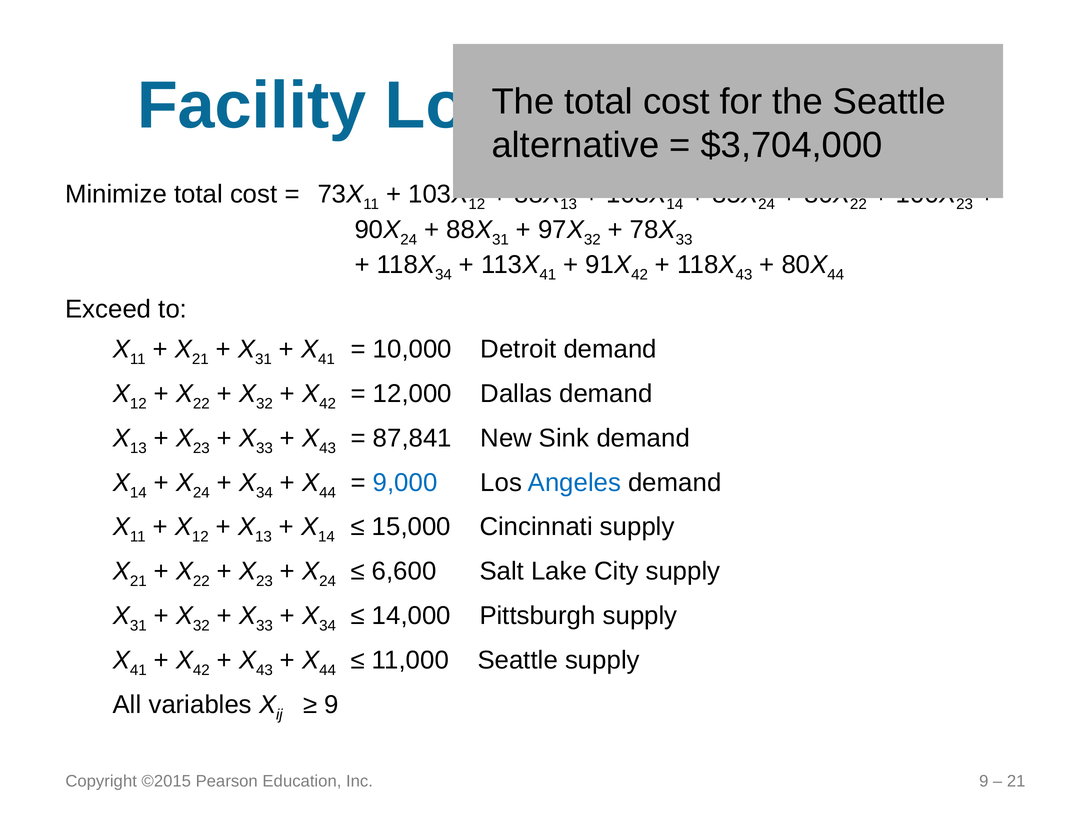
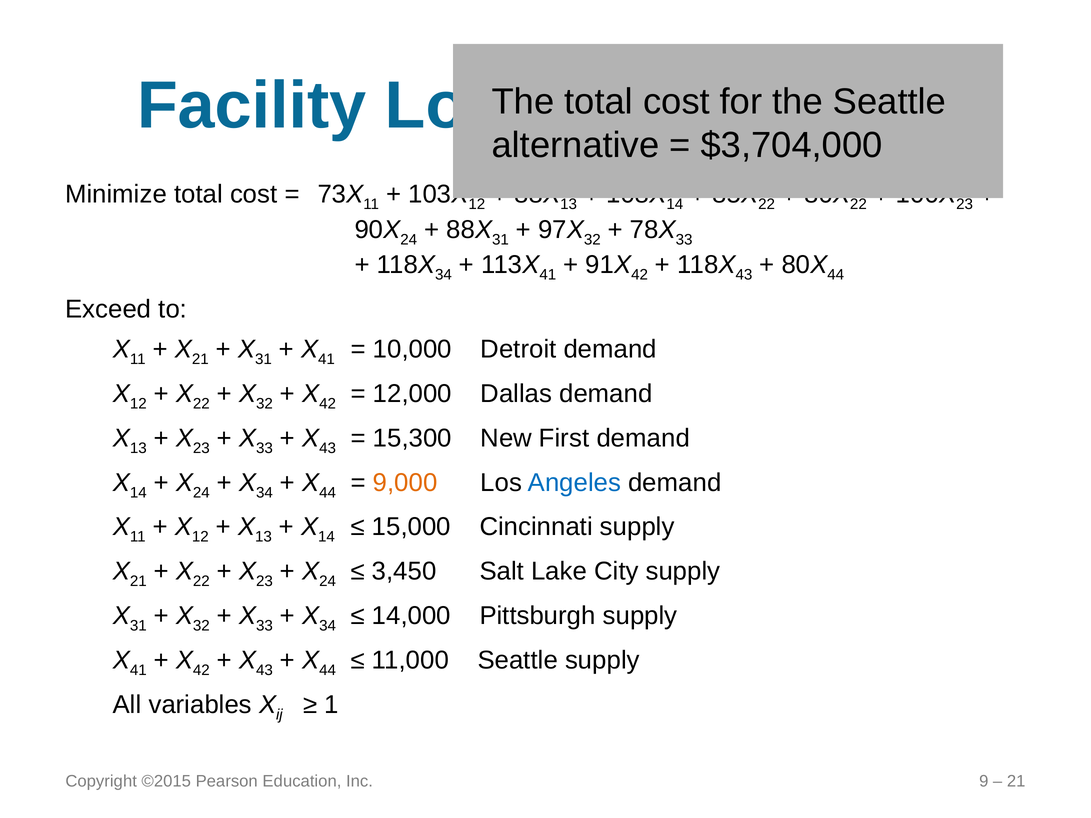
24: 24 -> 22 (767, 204)
87,841: 87,841 -> 15,300 (412, 438)
Sink: Sink -> First (564, 438)
9,000 colour: blue -> orange (405, 483)
6,600: 6,600 -> 3,450 (404, 572)
9: 9 -> 1 (332, 705)
